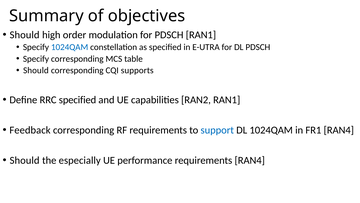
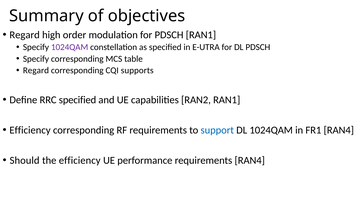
Should: Should -> Regard (25, 35)
1024QAM colour: blue -> purple (70, 47)
Should: Should -> Regard (36, 70)
Feedback: Feedback -> Efficiency (30, 130)
the especially: especially -> efficiency (80, 160)
